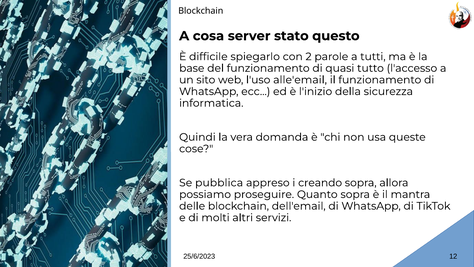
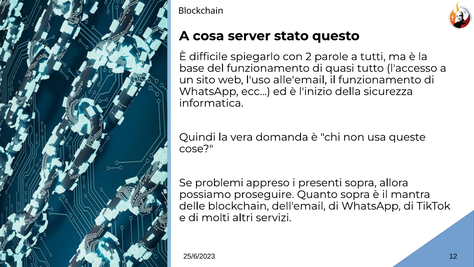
pubblica: pubblica -> problemi (219, 183)
creando: creando -> presenti (320, 183)
